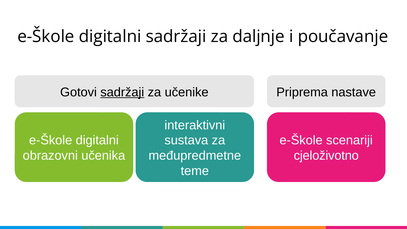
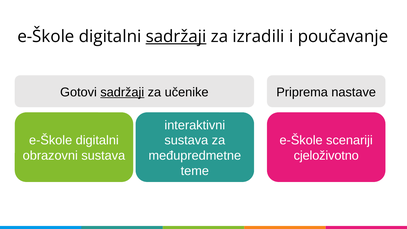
sadržaji underline: none -> present (176, 37)
daljnje: daljnje -> izradili (259, 37)
obrazovni učenika: učenika -> sustava (103, 156)
